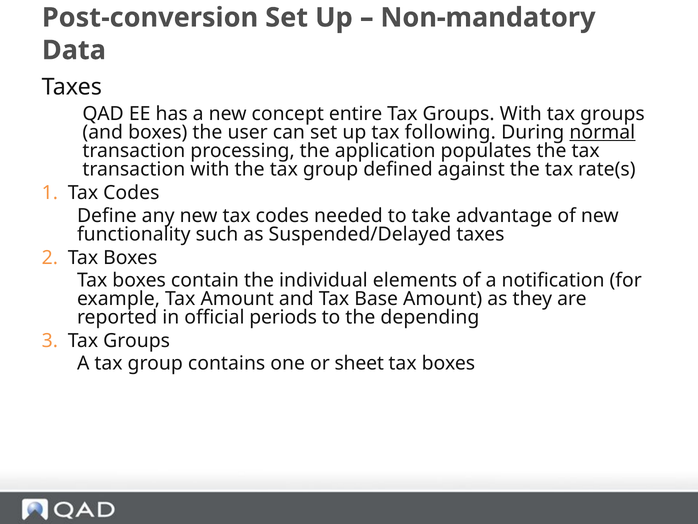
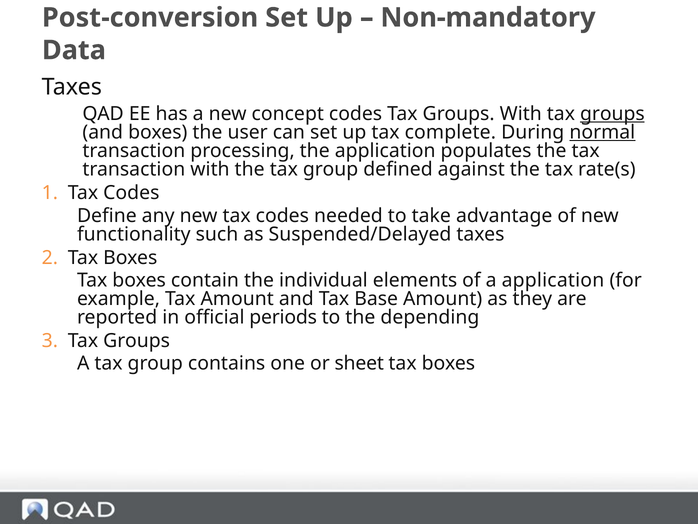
concept entire: entire -> codes (356, 114)
groups underline: none -> present (612, 114)
following: following -> complete (450, 132)
a notification: notification -> application (553, 280)
